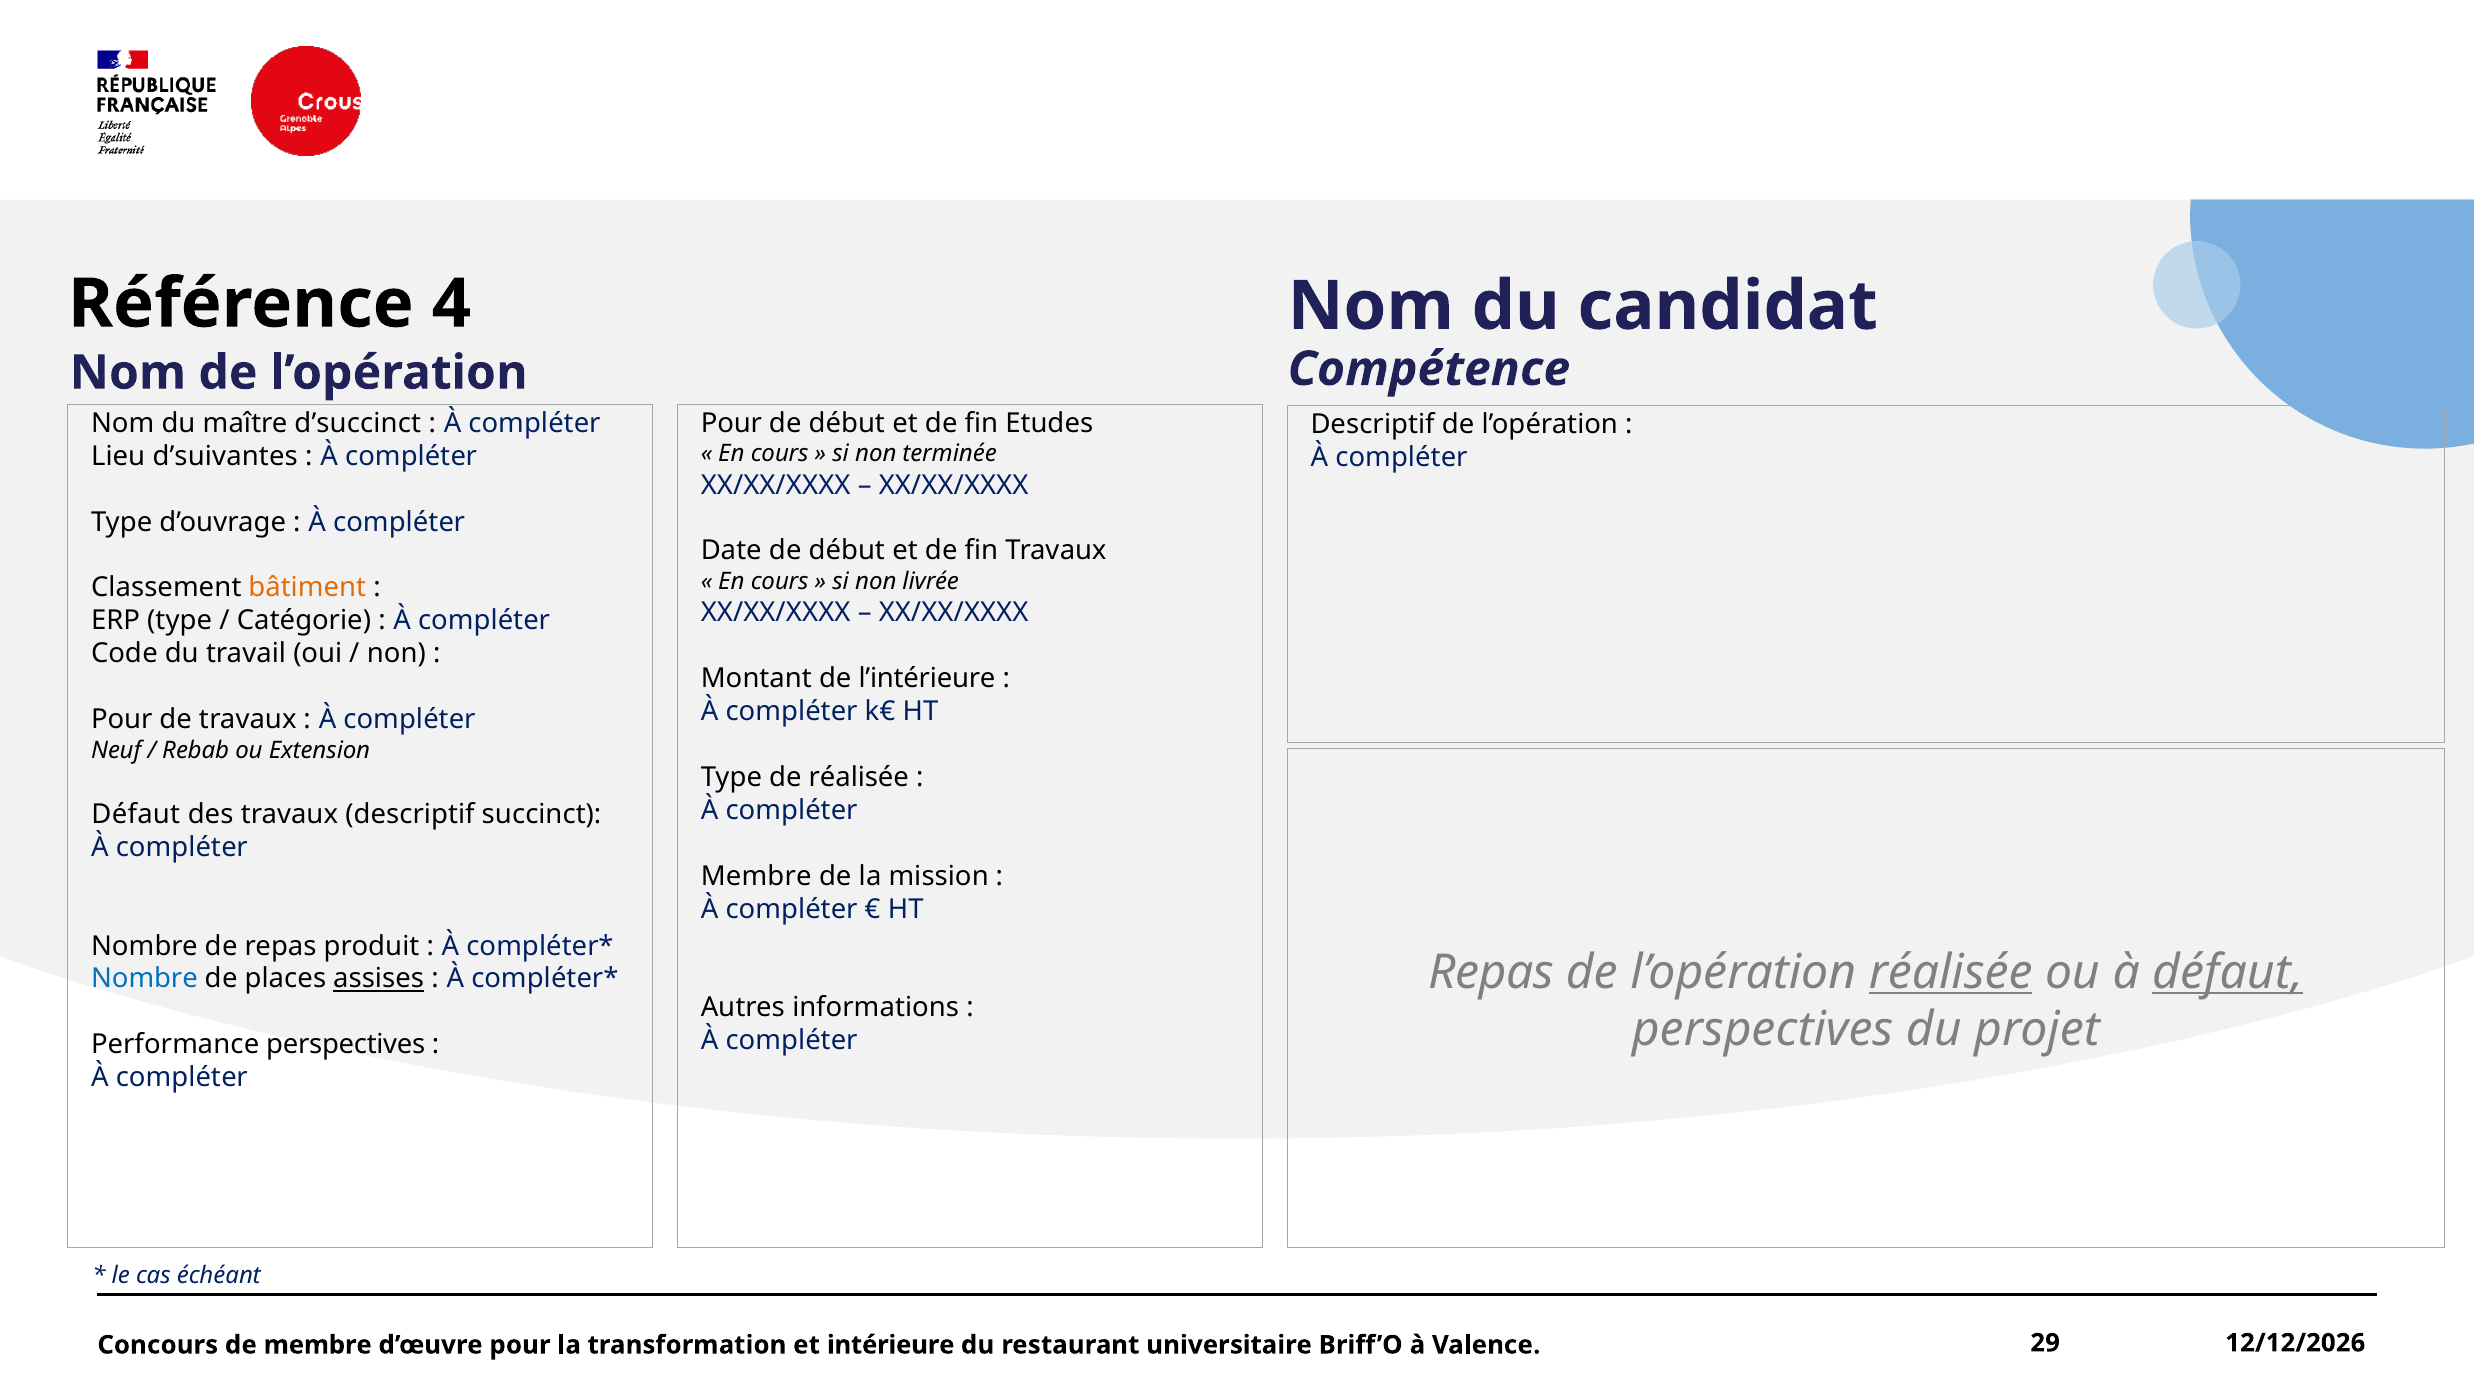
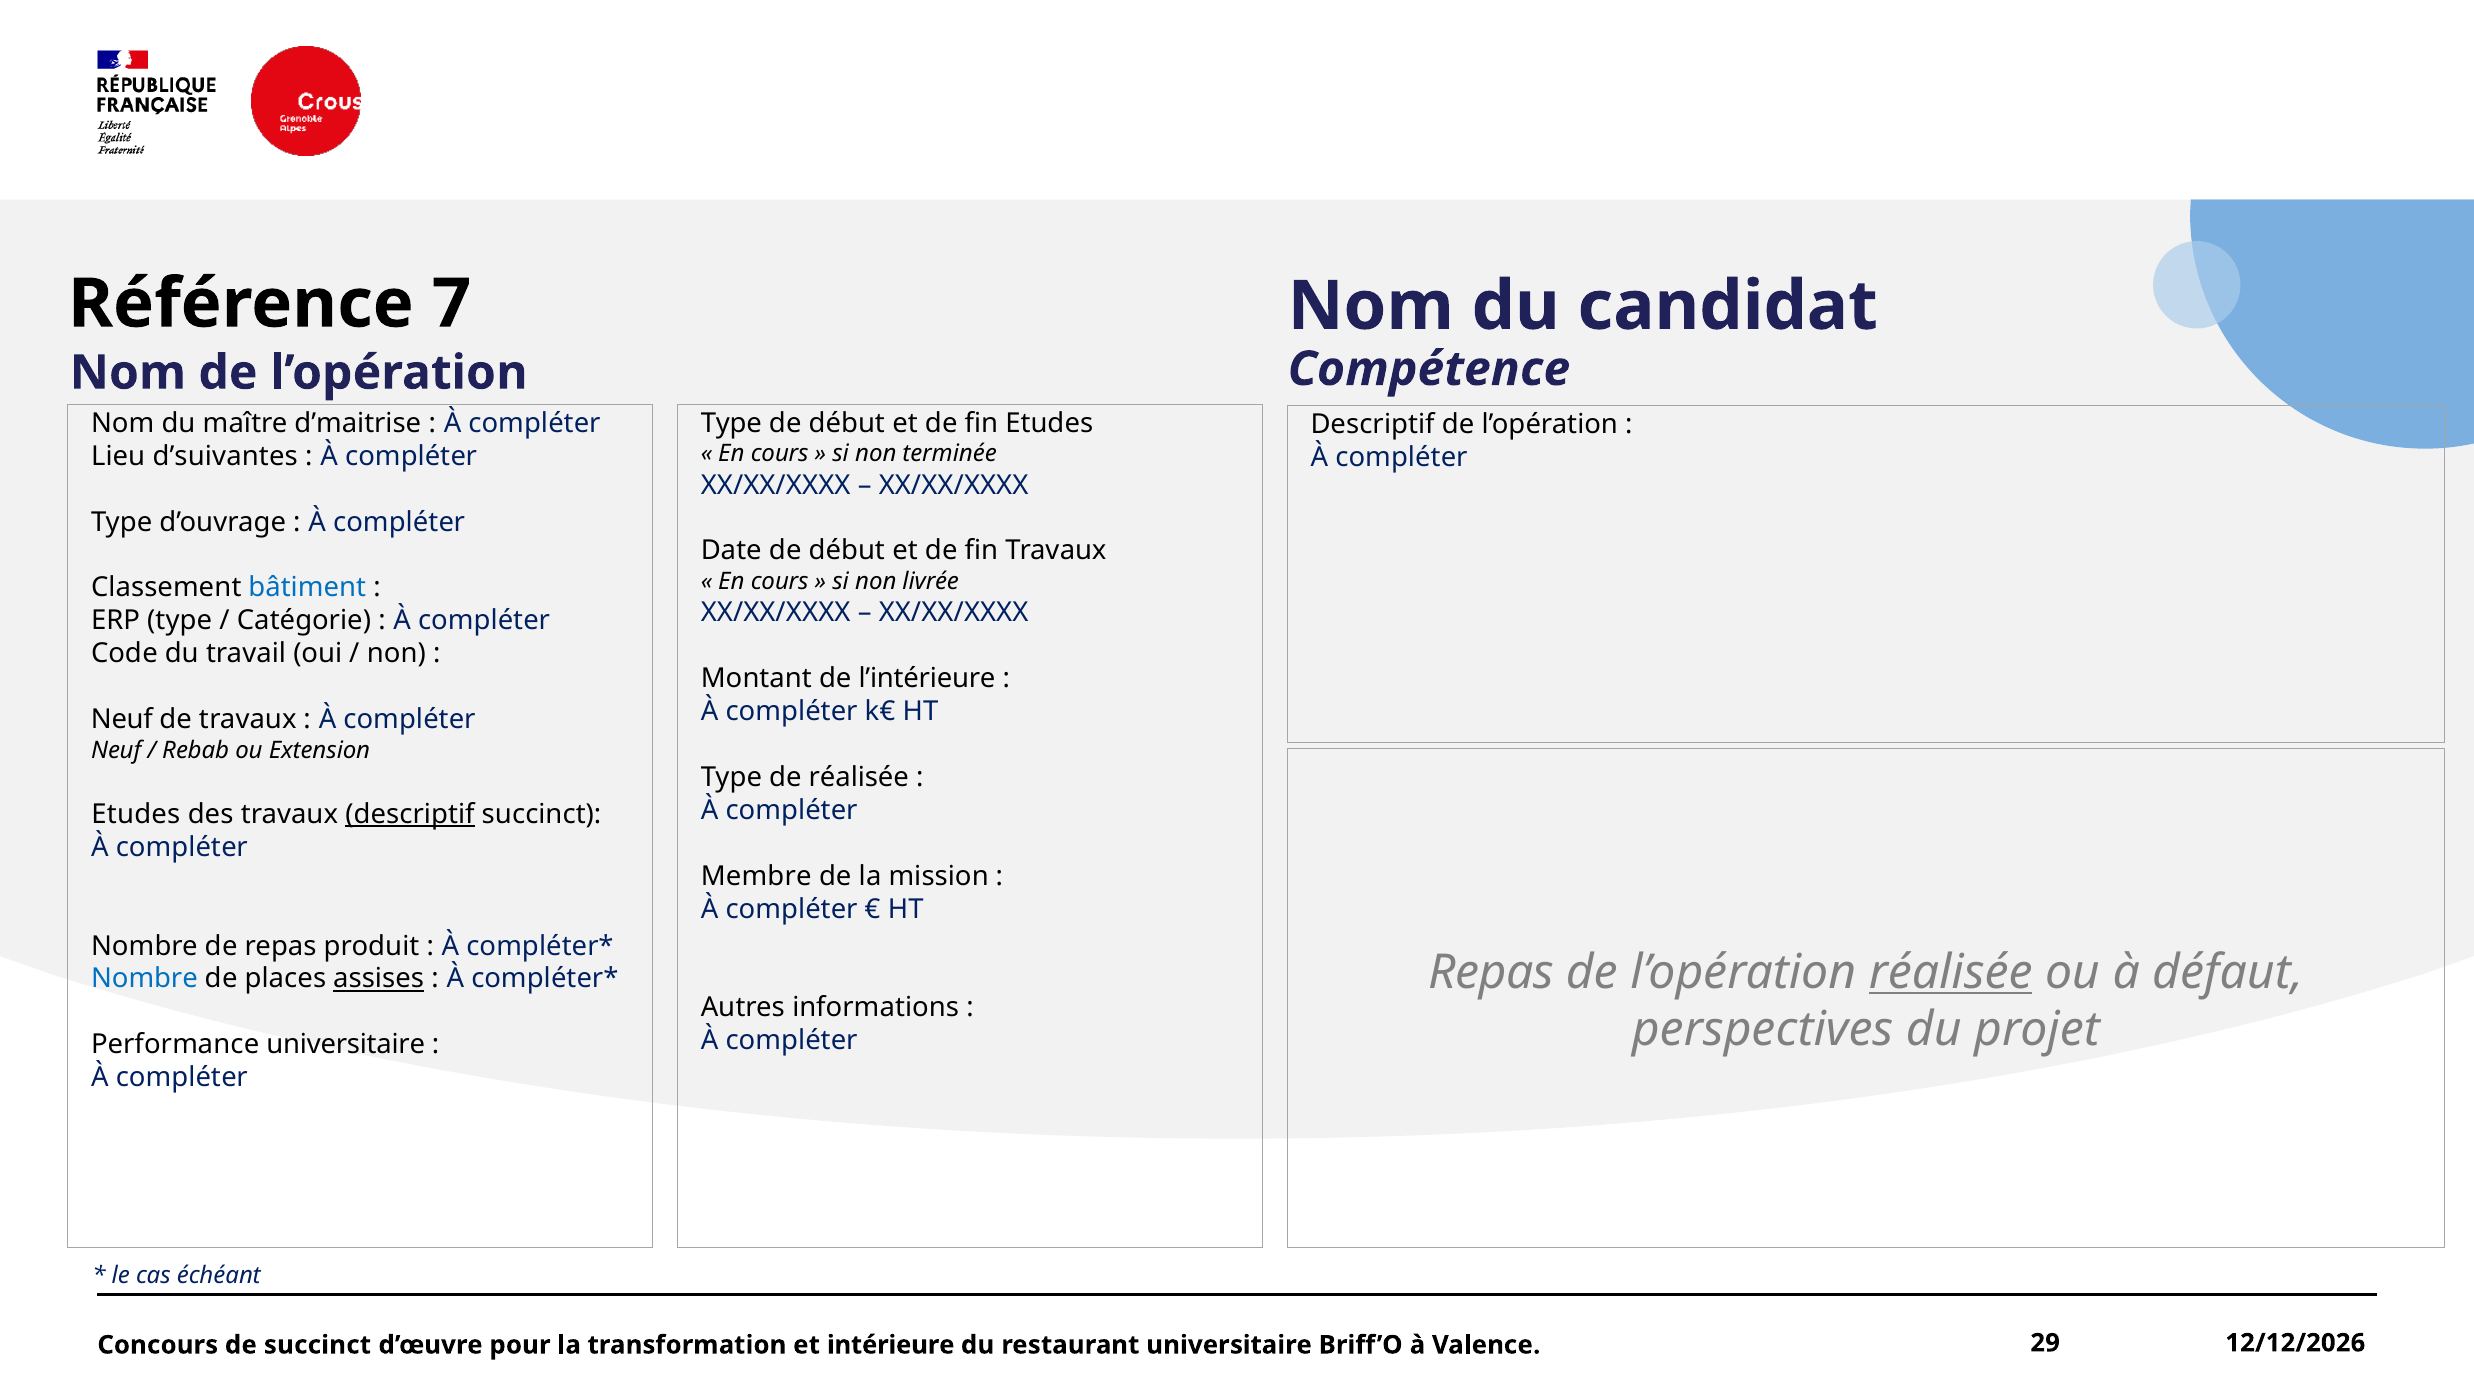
4: 4 -> 7 (451, 304)
d’succinct: d’succinct -> d’maitrise (358, 423)
Pour: Pour -> Type (731, 423)
bâtiment colour: orange -> blue (307, 588)
Pour: Pour -> Neuf (122, 719)
Défaut: Défaut -> Etudes (136, 814)
descriptif underline: none -> present (410, 814)
défaut underline: present -> none (2228, 972)
Performance perspectives: perspectives -> universitaire (346, 1045)
de membre: membre -> succinct (317, 1345)
